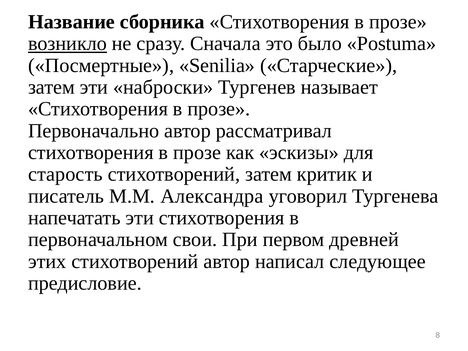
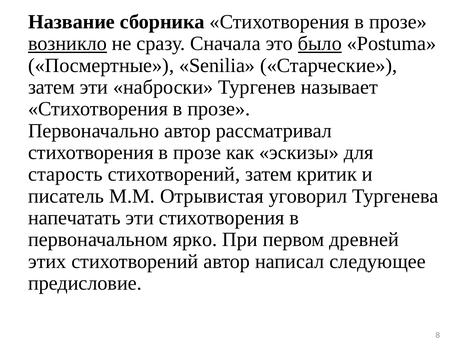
было underline: none -> present (320, 44)
Александра: Александра -> Отрывистая (212, 196)
свои: свои -> ярко (195, 240)
